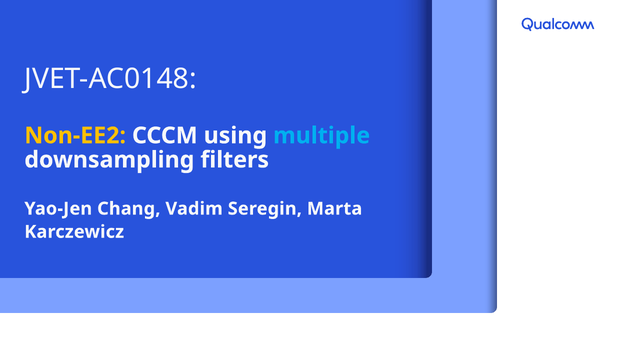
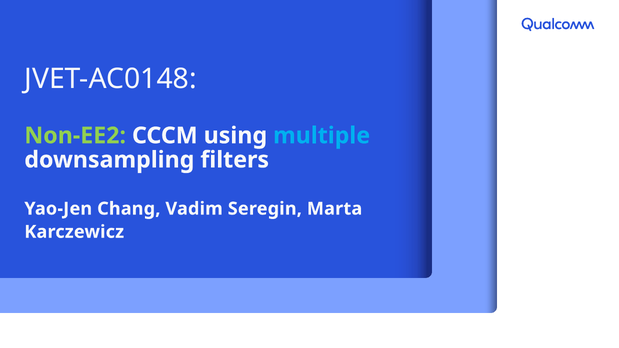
Non-EE2 colour: yellow -> light green (75, 136)
